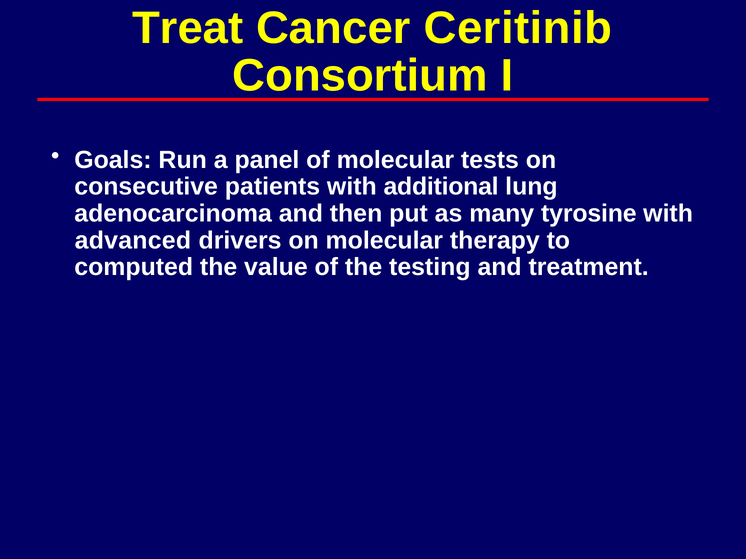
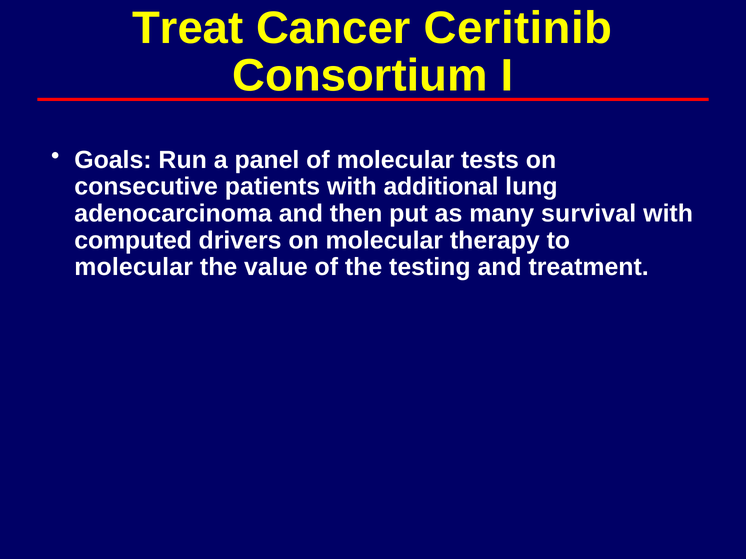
tyrosine: tyrosine -> survival (589, 214)
advanced: advanced -> computed (133, 241)
computed: computed -> molecular (134, 267)
